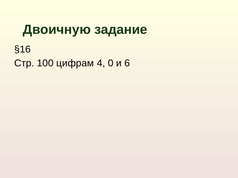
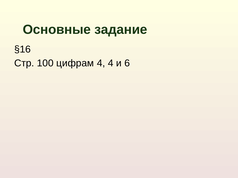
Двоичную: Двоичную -> Основные (57, 30)
4 0: 0 -> 4 (111, 63)
